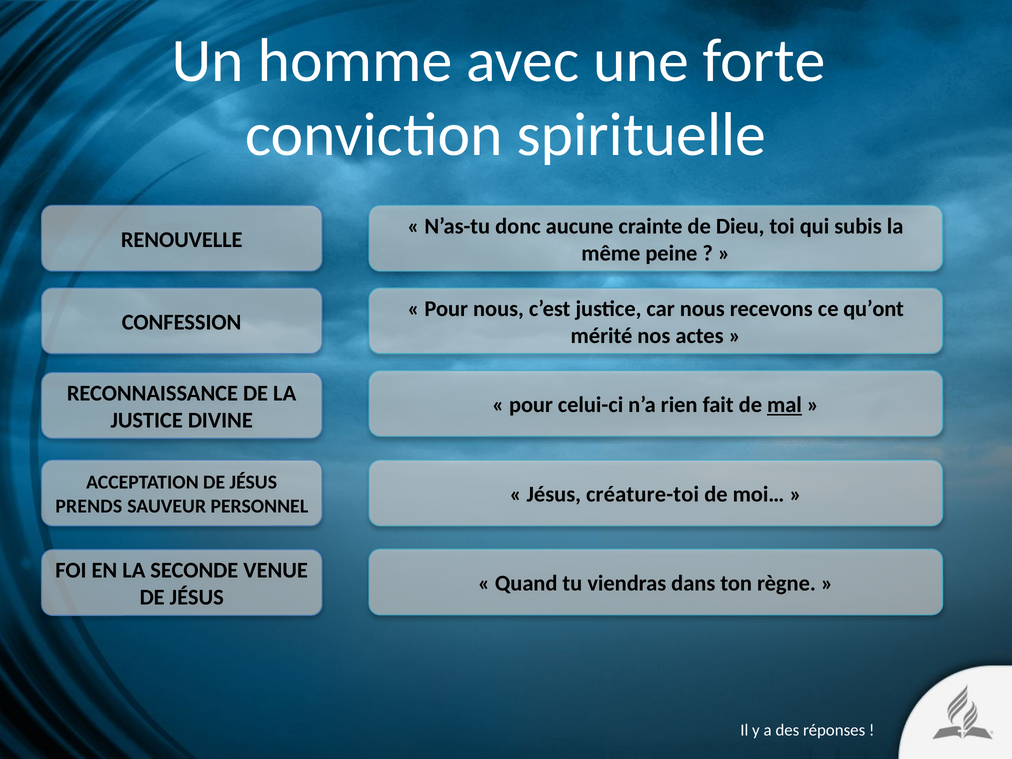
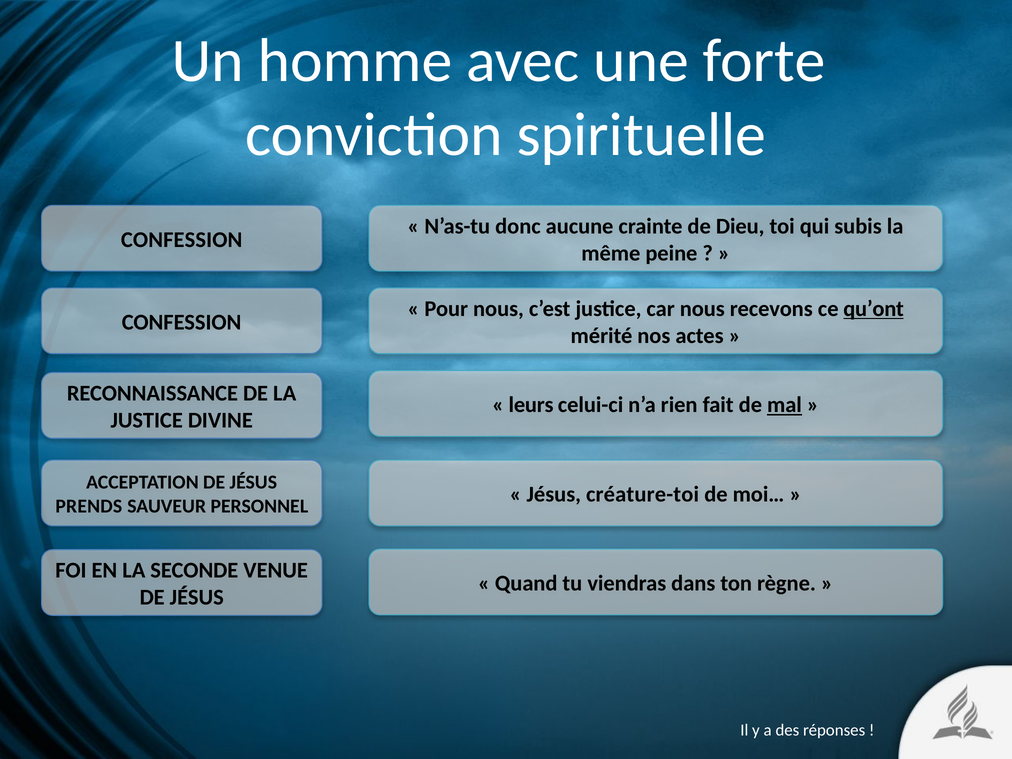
RENOUVELLE: RENOUVELLE -> CONFESSION (182, 240)
qu’ont underline: none -> present (874, 309)
pour: pour -> leurs (531, 405)
